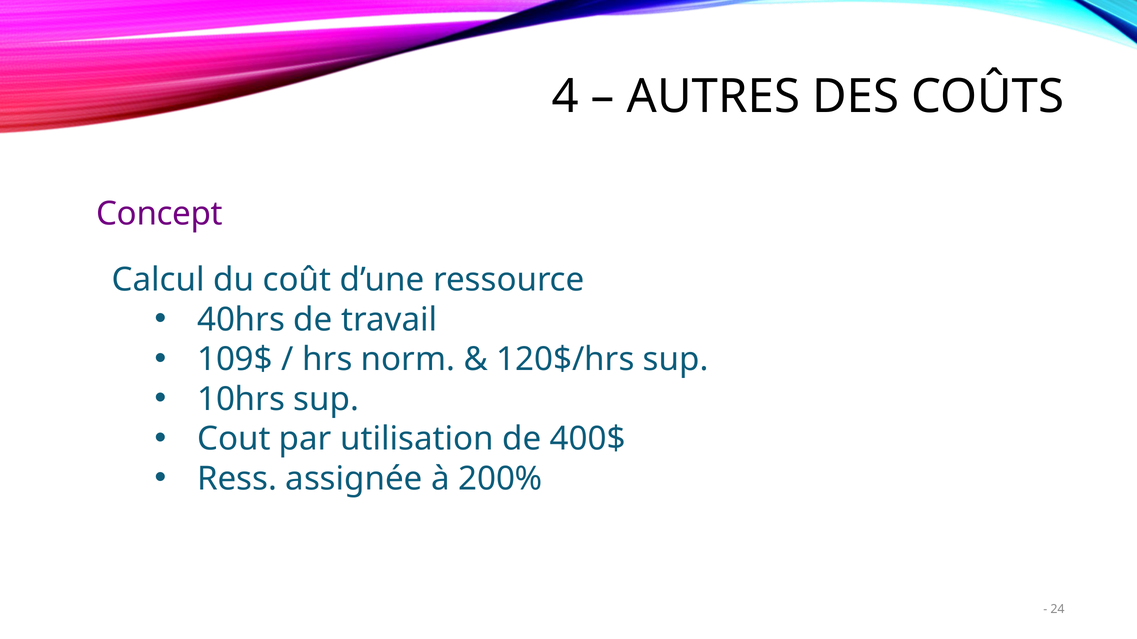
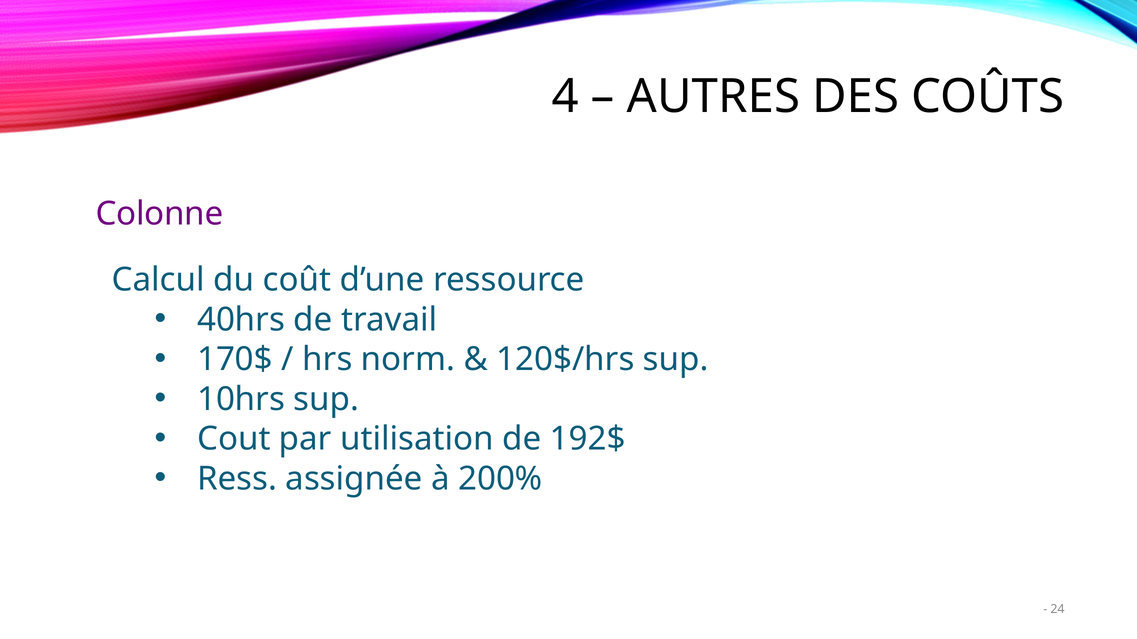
Concept: Concept -> Colonne (160, 214)
109$: 109$ -> 170$ (235, 360)
400$: 400$ -> 192$ (588, 439)
